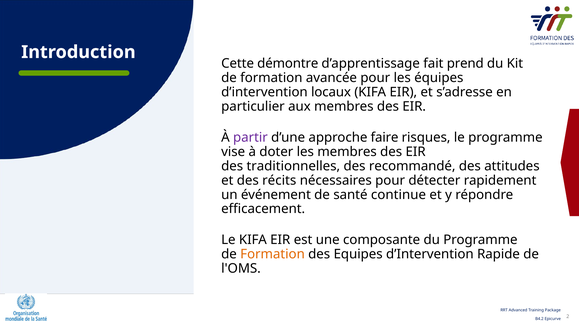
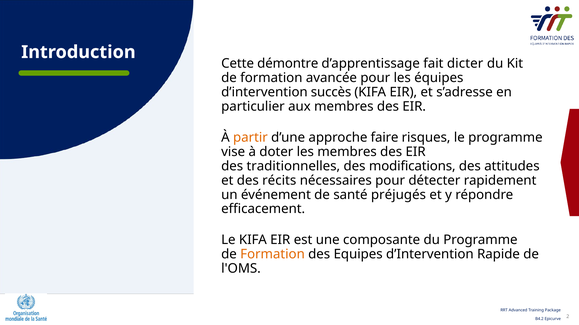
prend: prend -> dicter (465, 64)
locaux: locaux -> succès (331, 92)
partir colour: purple -> orange (250, 138)
recommandé: recommandé -> modifications (412, 166)
continue: continue -> préjugés (398, 195)
